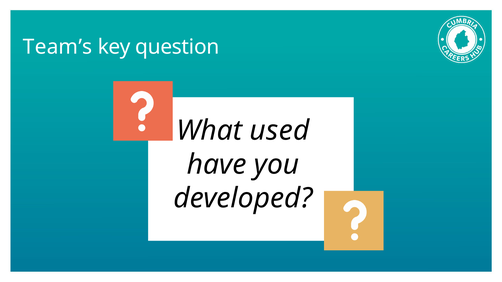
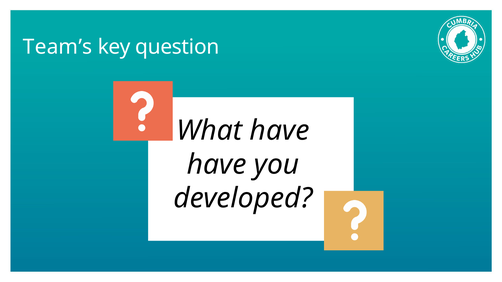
What used: used -> have (280, 131)
